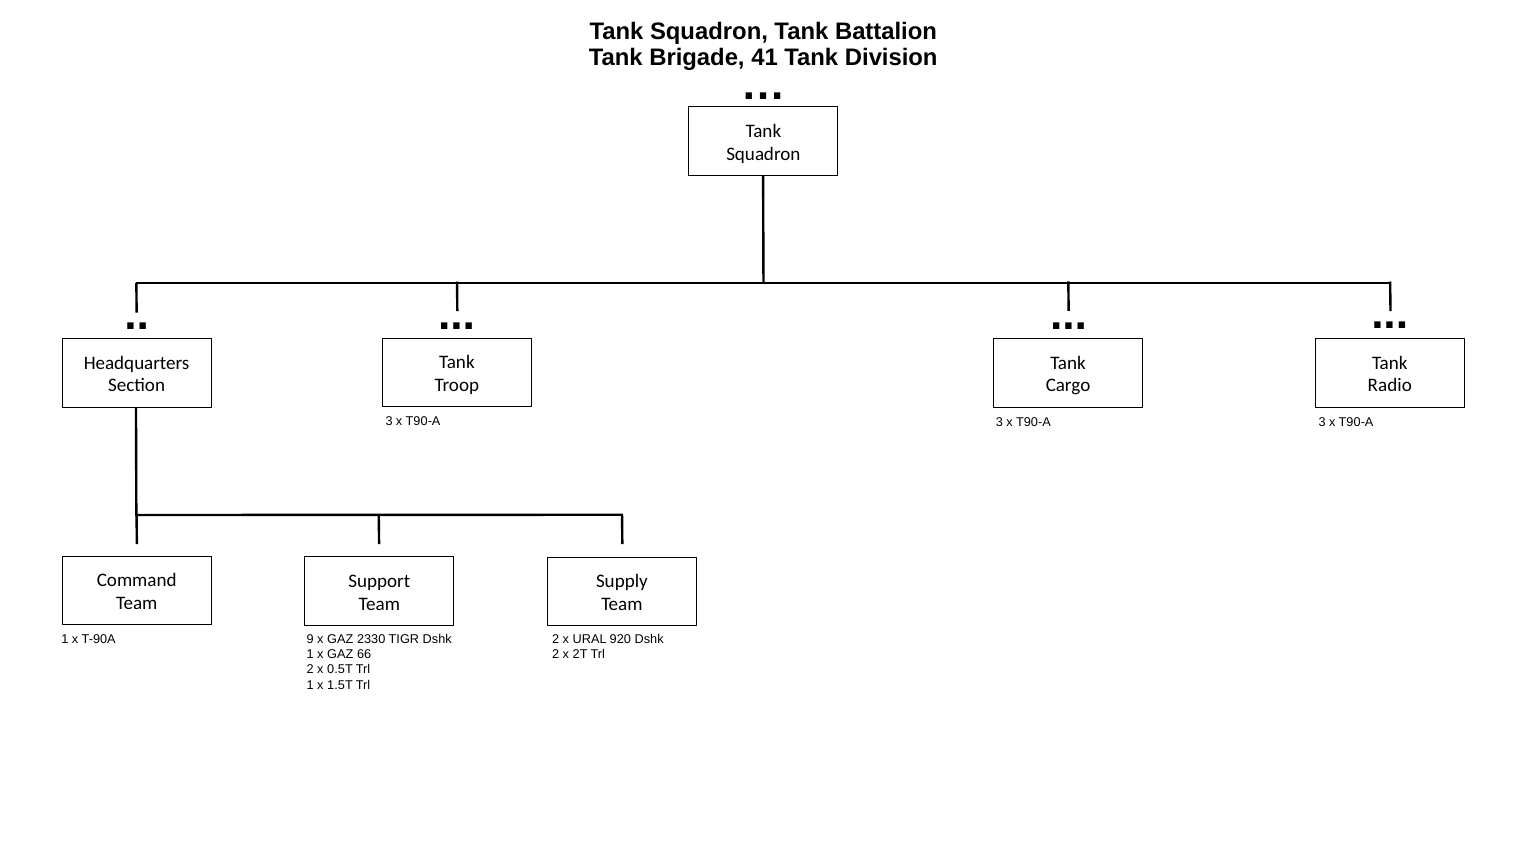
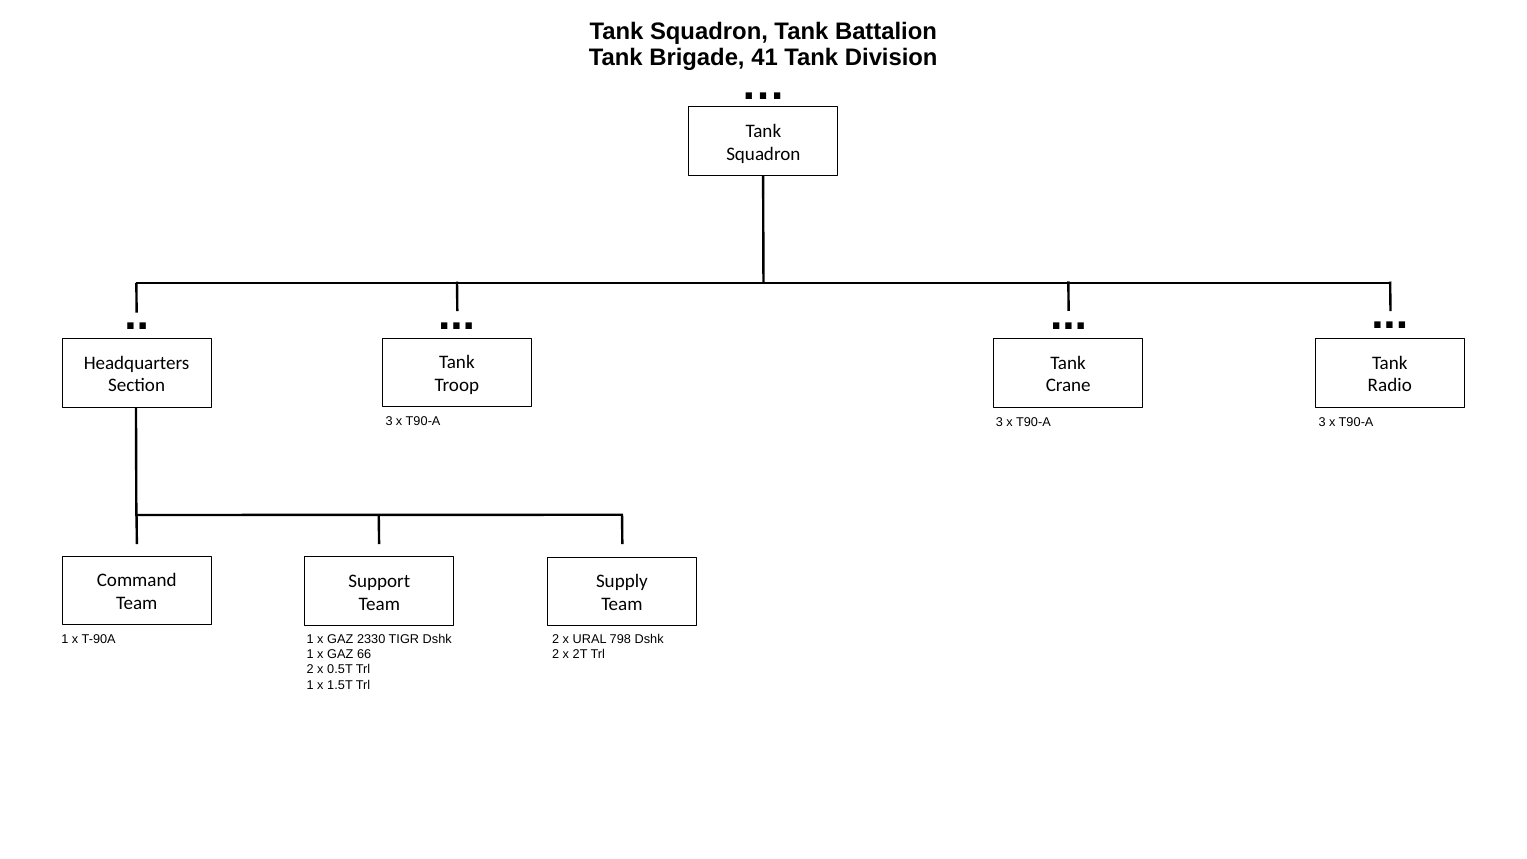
Cargo: Cargo -> Crane (1068, 386)
T-90A 9: 9 -> 1 (310, 639)
920: 920 -> 798 (620, 639)
